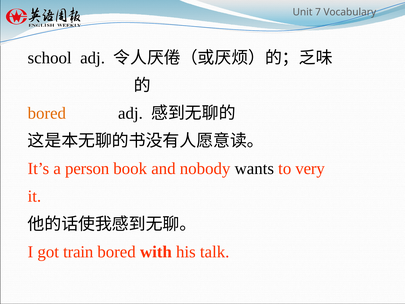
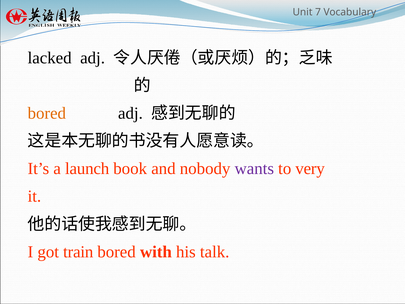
school: school -> lacked (50, 58)
person: person -> launch (87, 169)
wants colour: black -> purple (254, 169)
